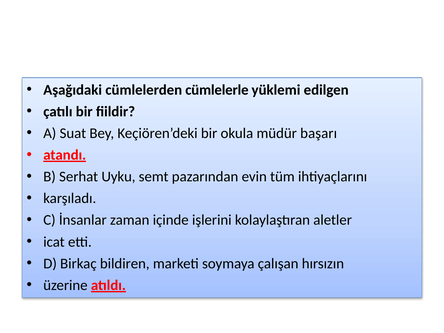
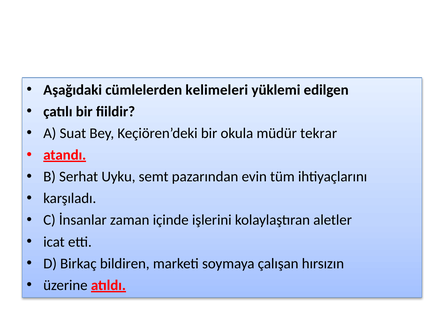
cümlelerle: cümlelerle -> kelimeleri (217, 90)
başarı: başarı -> tekrar (319, 133)
